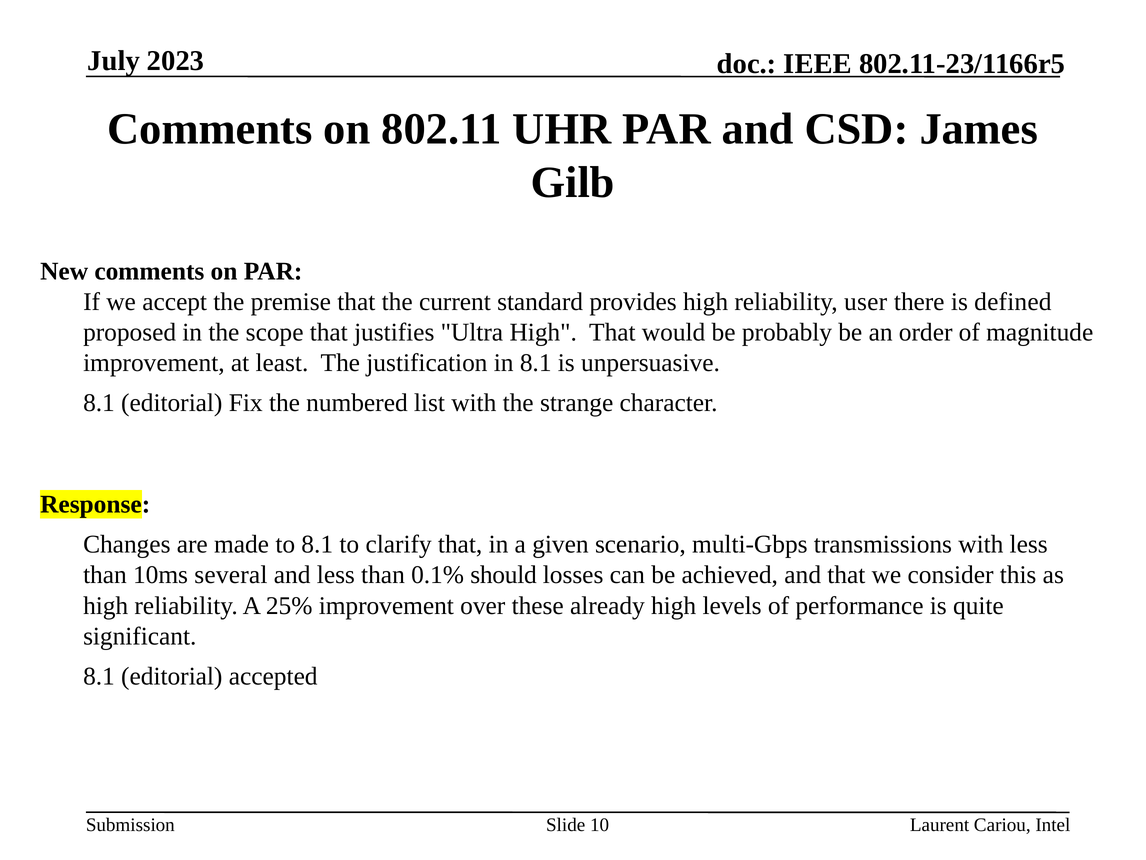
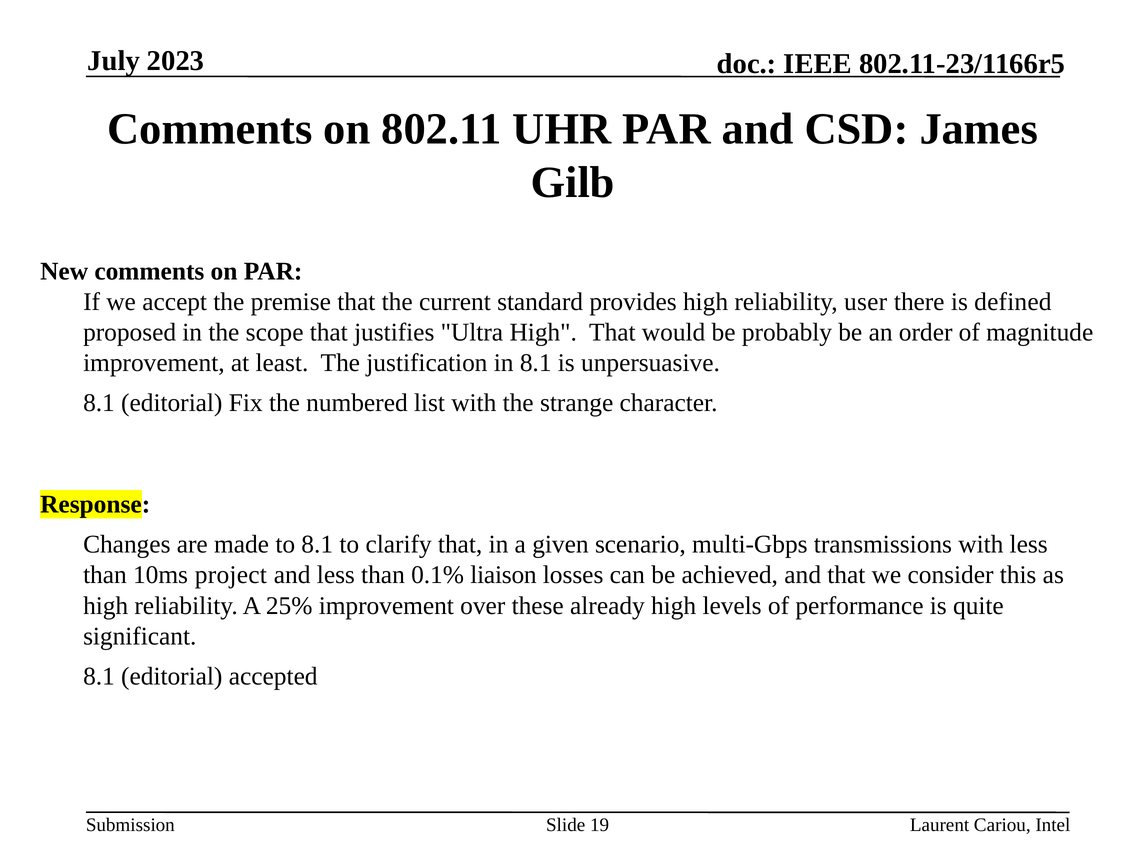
several: several -> project (231, 575)
should: should -> liaison (504, 575)
10: 10 -> 19 (600, 824)
